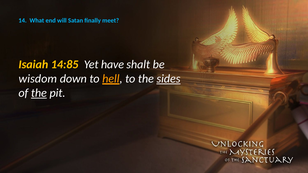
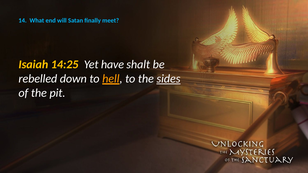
14:85: 14:85 -> 14:25 (65, 64)
wisdom: wisdom -> rebelled (38, 79)
the underline: present -> none (39, 93)
